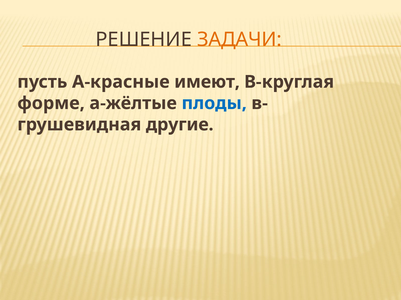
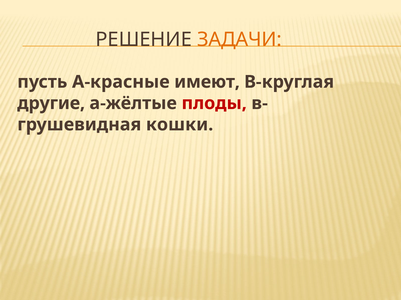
форме: форме -> другие (51, 103)
плоды colour: blue -> red (214, 103)
другие: другие -> кошки (180, 125)
